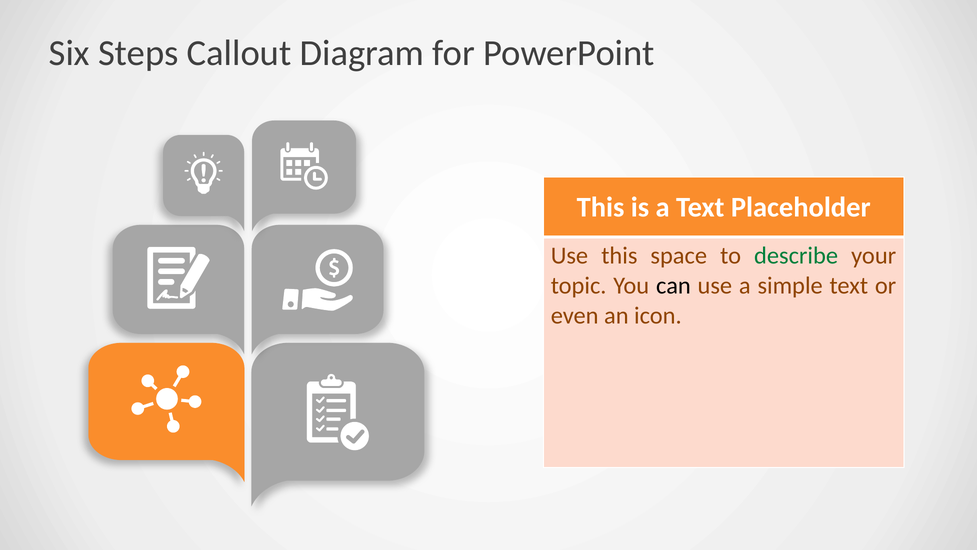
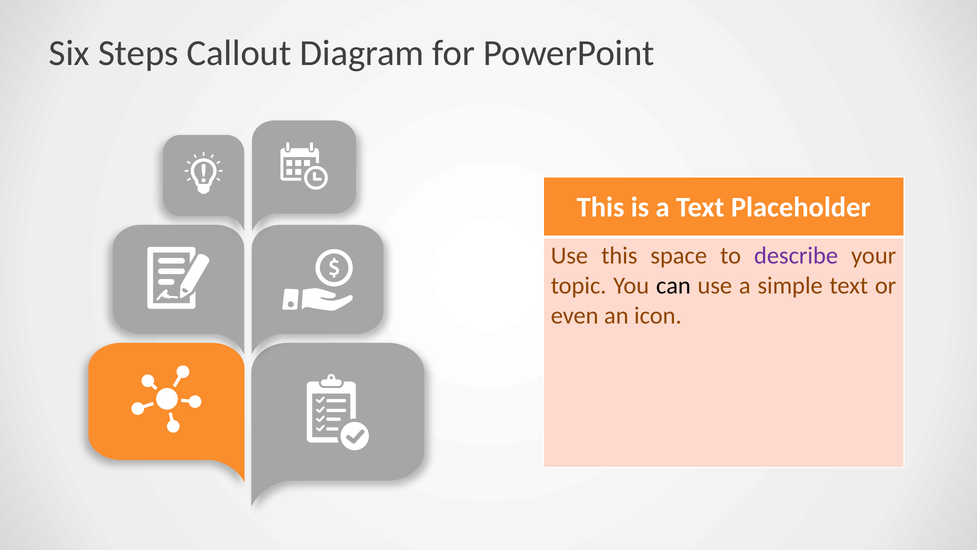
describe colour: green -> purple (796, 256)
